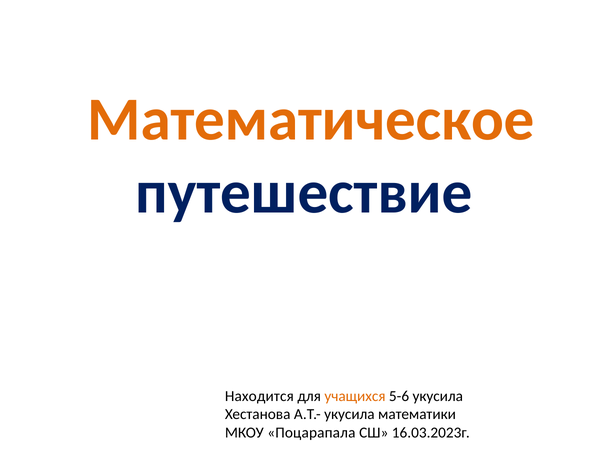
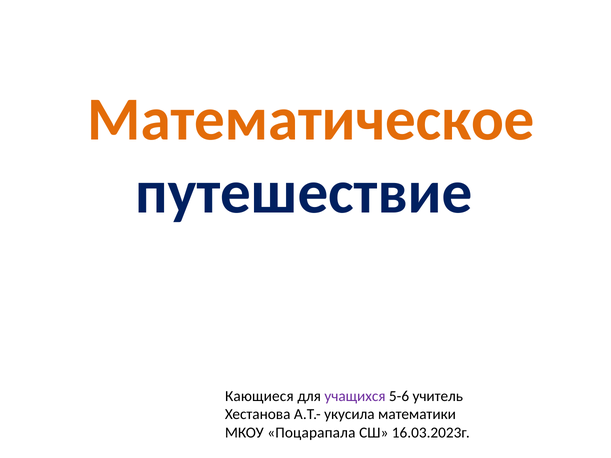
Находится: Находится -> Кающиеся (259, 396)
учащихся colour: orange -> purple (355, 396)
5-6 укусила: укусила -> учитель (438, 396)
